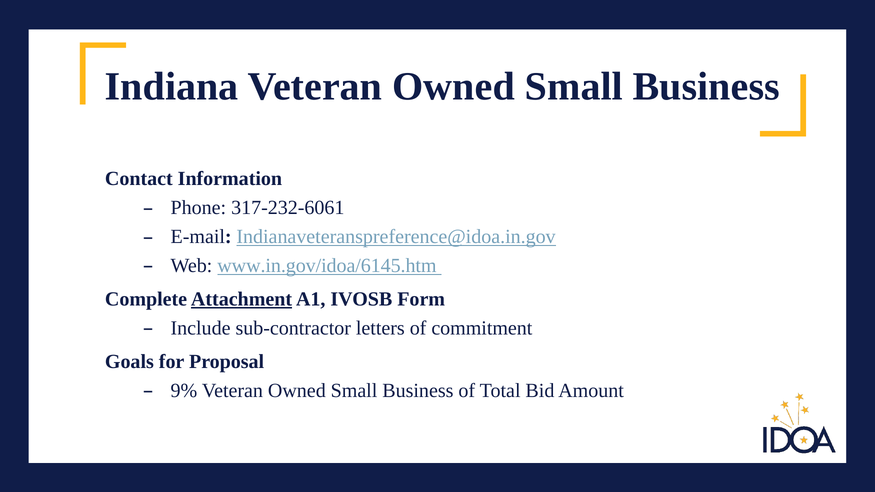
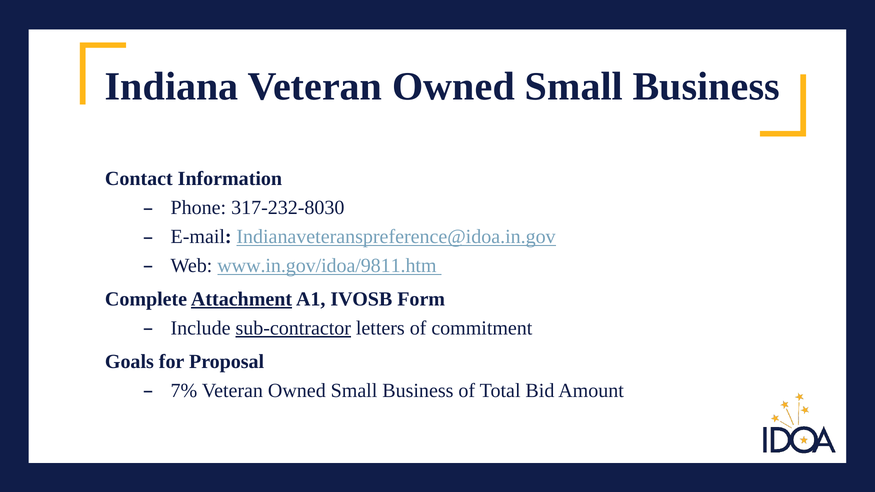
317-232-6061: 317-232-6061 -> 317-232-8030 (288, 208)
www.in.gov/idoa/6145.htm: www.in.gov/idoa/6145.htm -> www.in.gov/idoa/9811.htm (327, 266)
sub-contractor underline: none -> present (293, 328)
9%: 9% -> 7% (184, 391)
